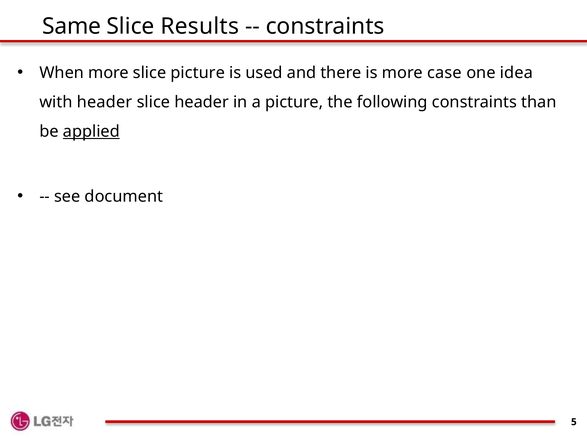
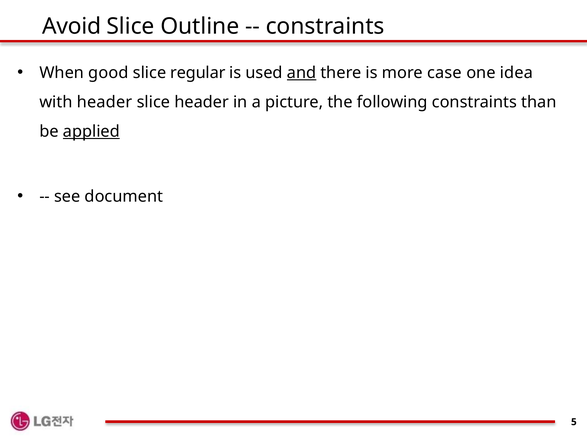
Same: Same -> Avoid (72, 26)
Results: Results -> Outline (200, 26)
When more: more -> good (108, 73)
slice picture: picture -> regular (198, 73)
and underline: none -> present (302, 73)
